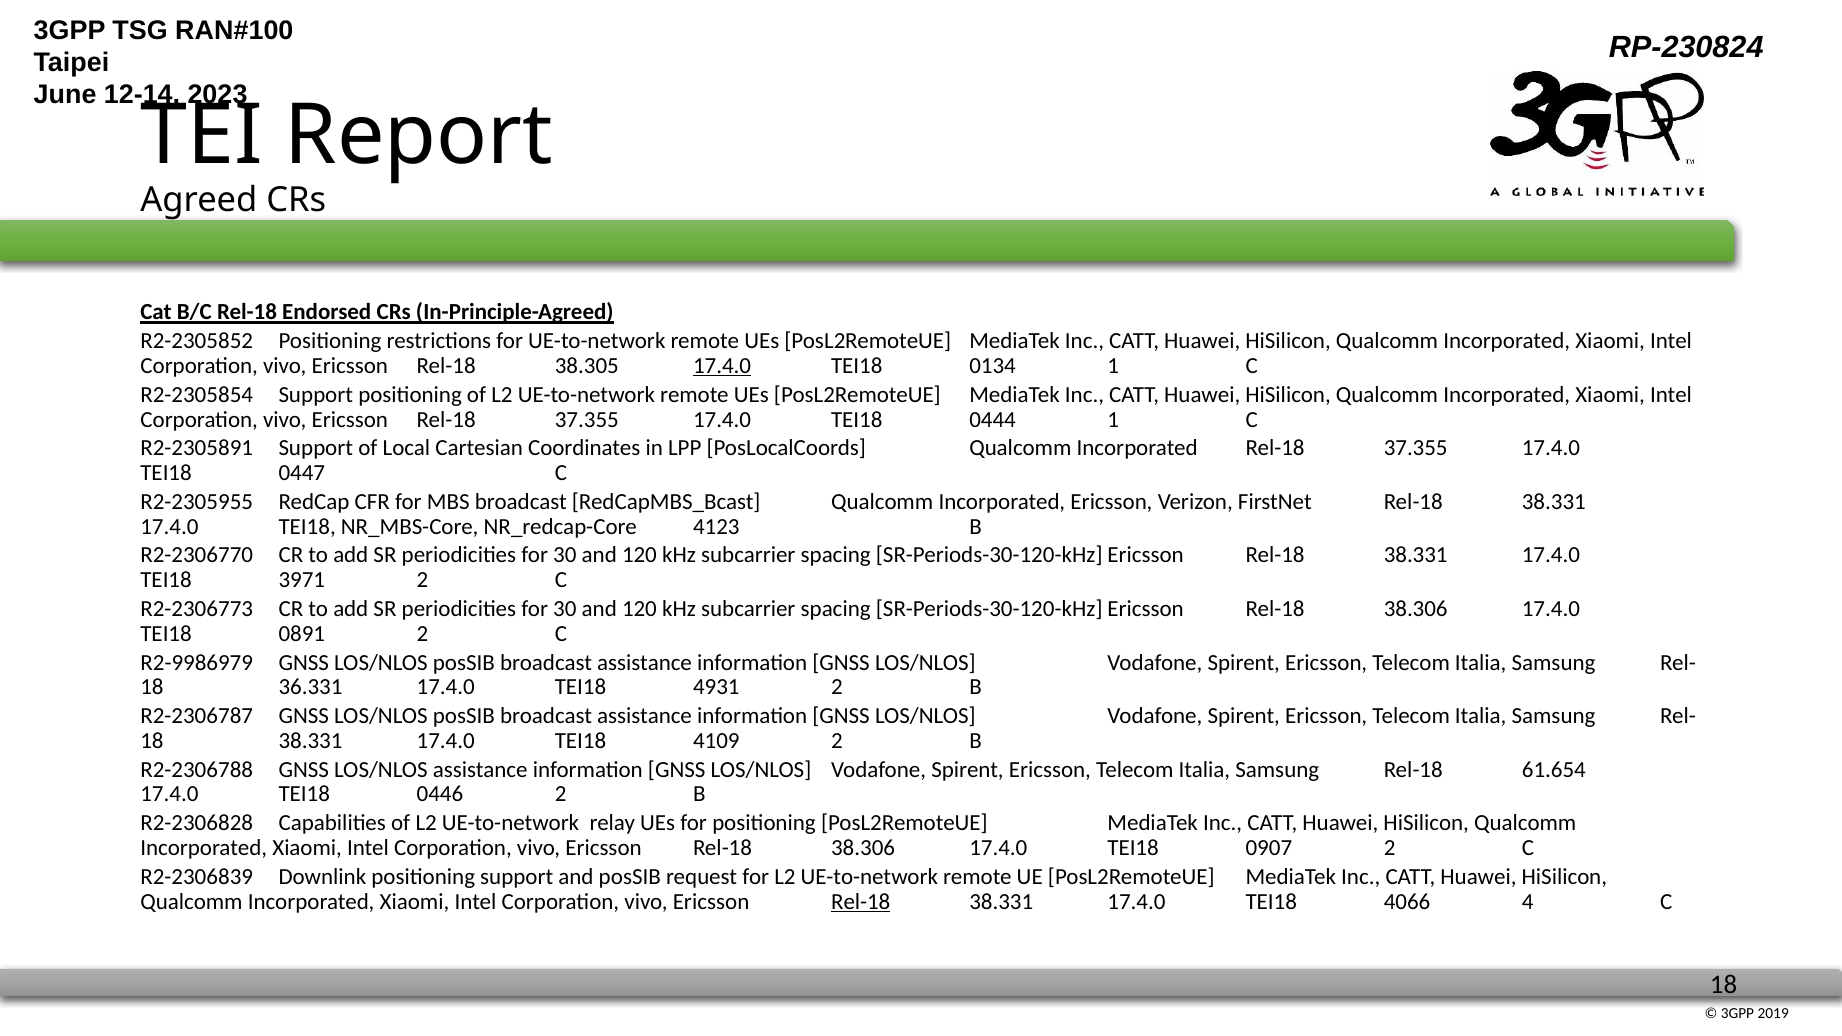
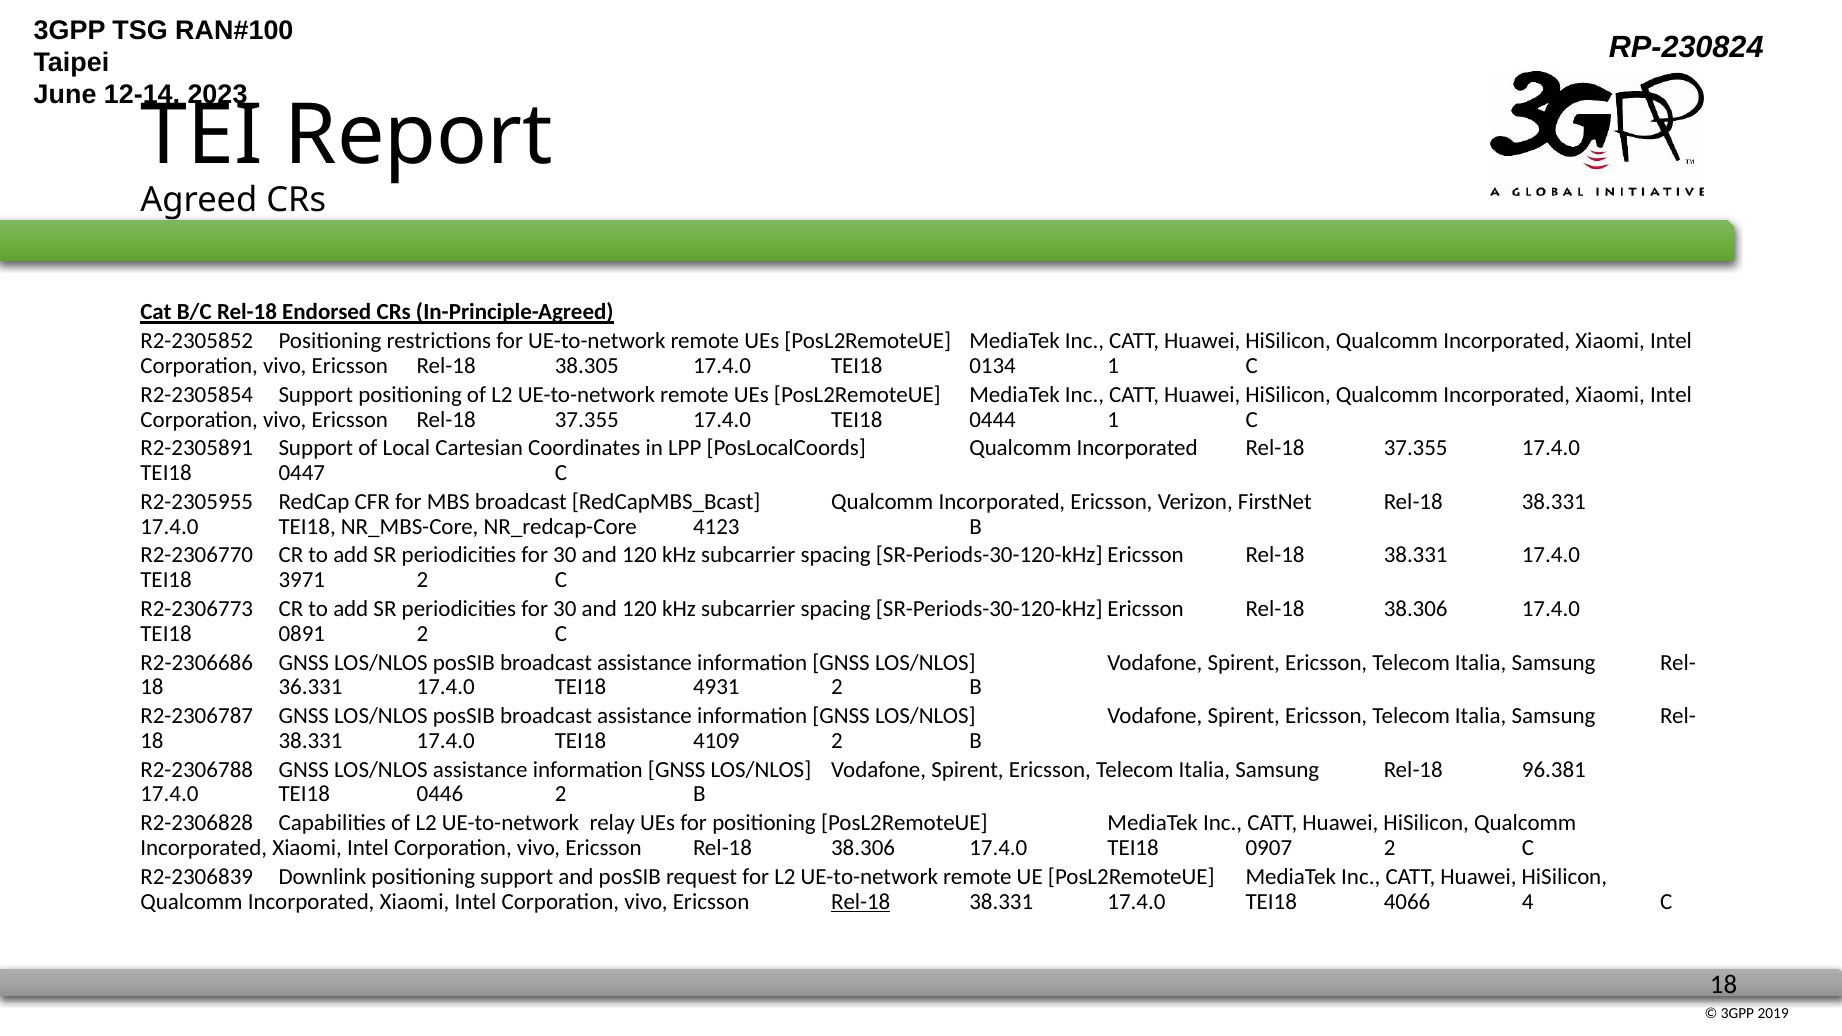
17.4.0 underline: present -> none (722, 366)
R2-9986979: R2-9986979 -> R2-2306686 (197, 662)
61.654: 61.654 -> 96.381 (1554, 770)
